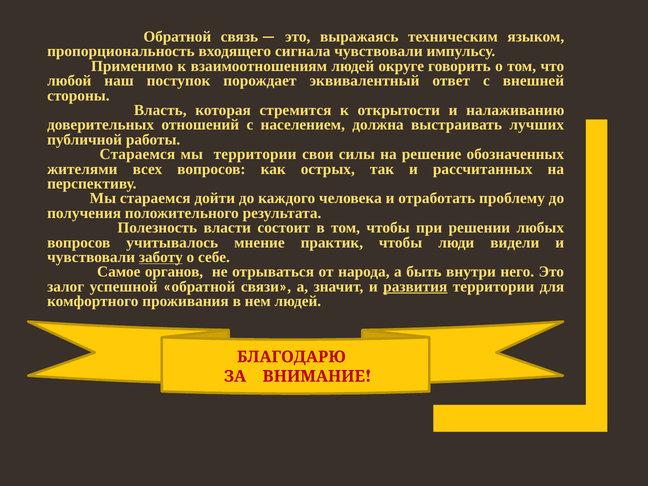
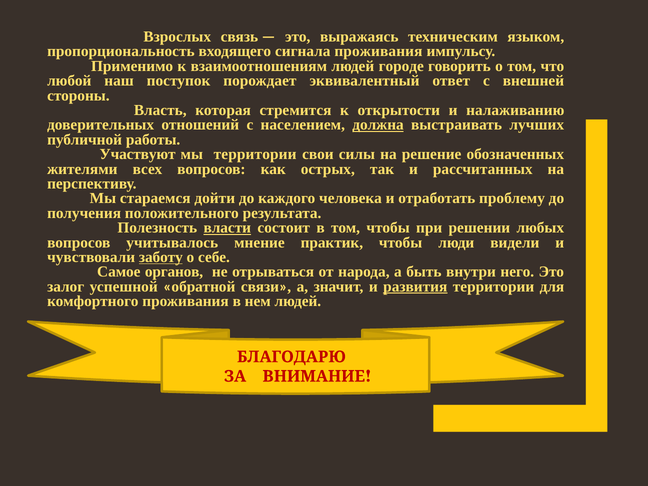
Обратной: Обратной -> Взрослых (177, 37)
сигнала чувствовали: чувствовали -> проживания (378, 51)
округе: округе -> городе (401, 66)
должна underline: none -> present (378, 125)
Стараемся: Стараемся -> Участвуют (138, 154)
власти underline: none -> present (227, 228)
